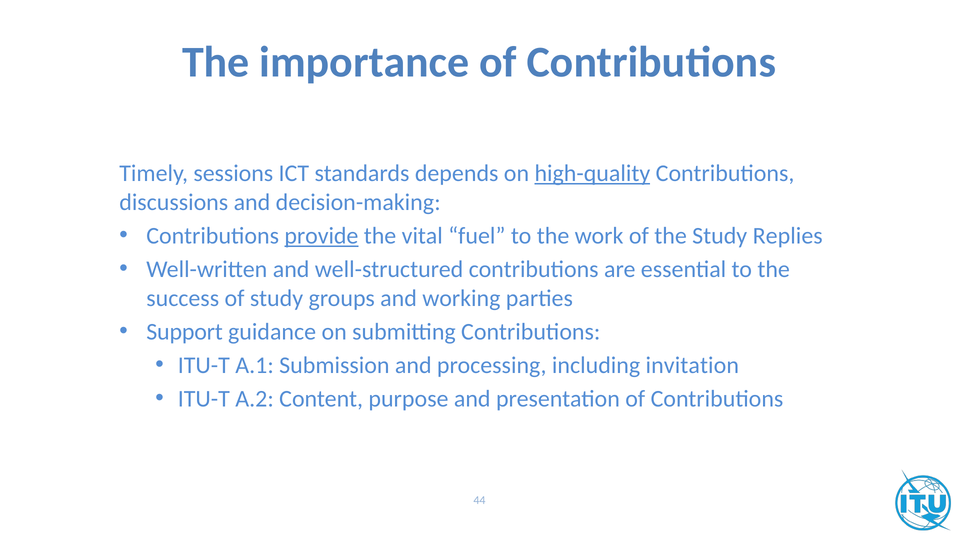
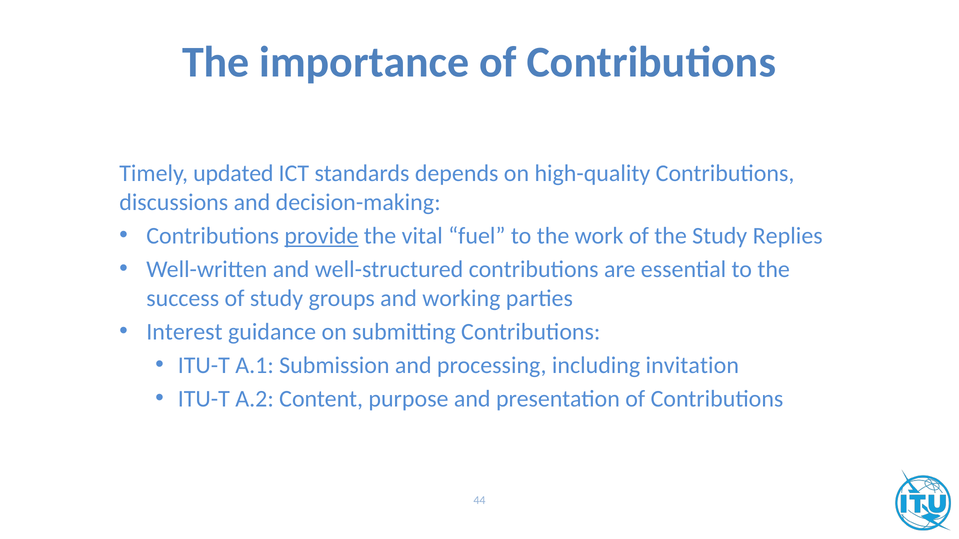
sessions: sessions -> updated (233, 174)
high-quality underline: present -> none (592, 174)
Support: Support -> Interest (184, 332)
